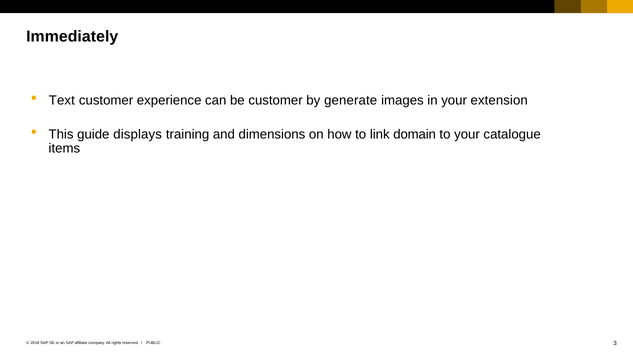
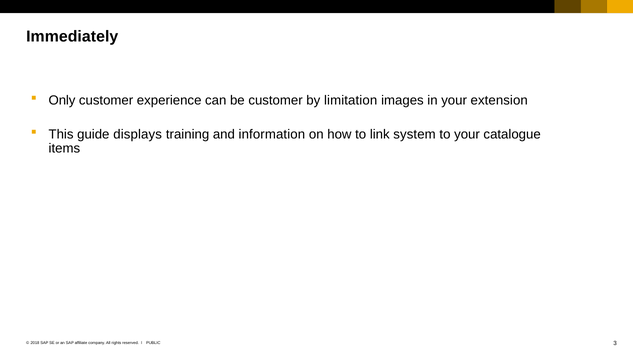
Text: Text -> Only (62, 100)
generate: generate -> limitation (351, 100)
dimensions: dimensions -> information (272, 134)
domain: domain -> system (415, 134)
